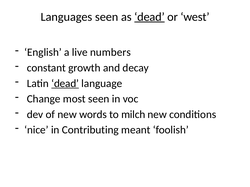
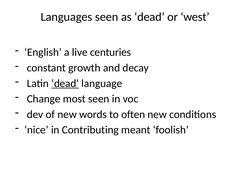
dead underline: present -> none (149, 17)
numbers: numbers -> centuries (111, 52)
milch: milch -> often (133, 115)
